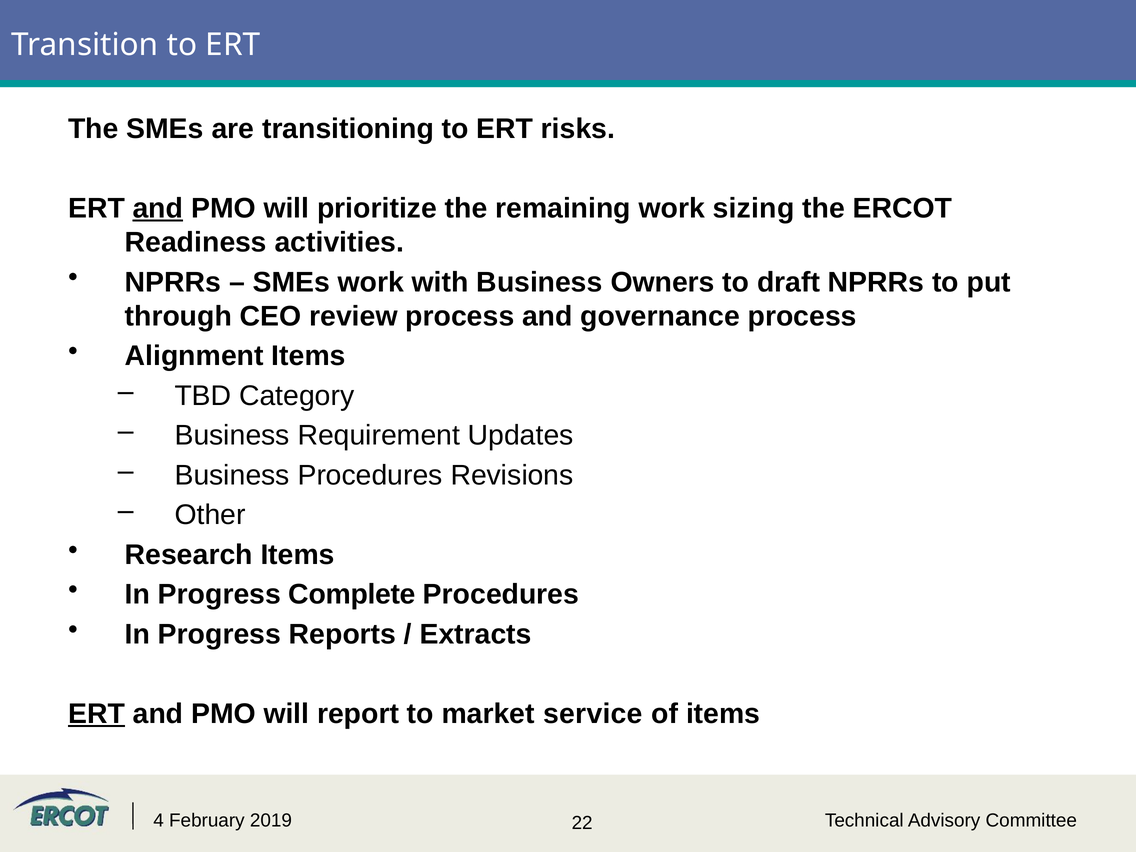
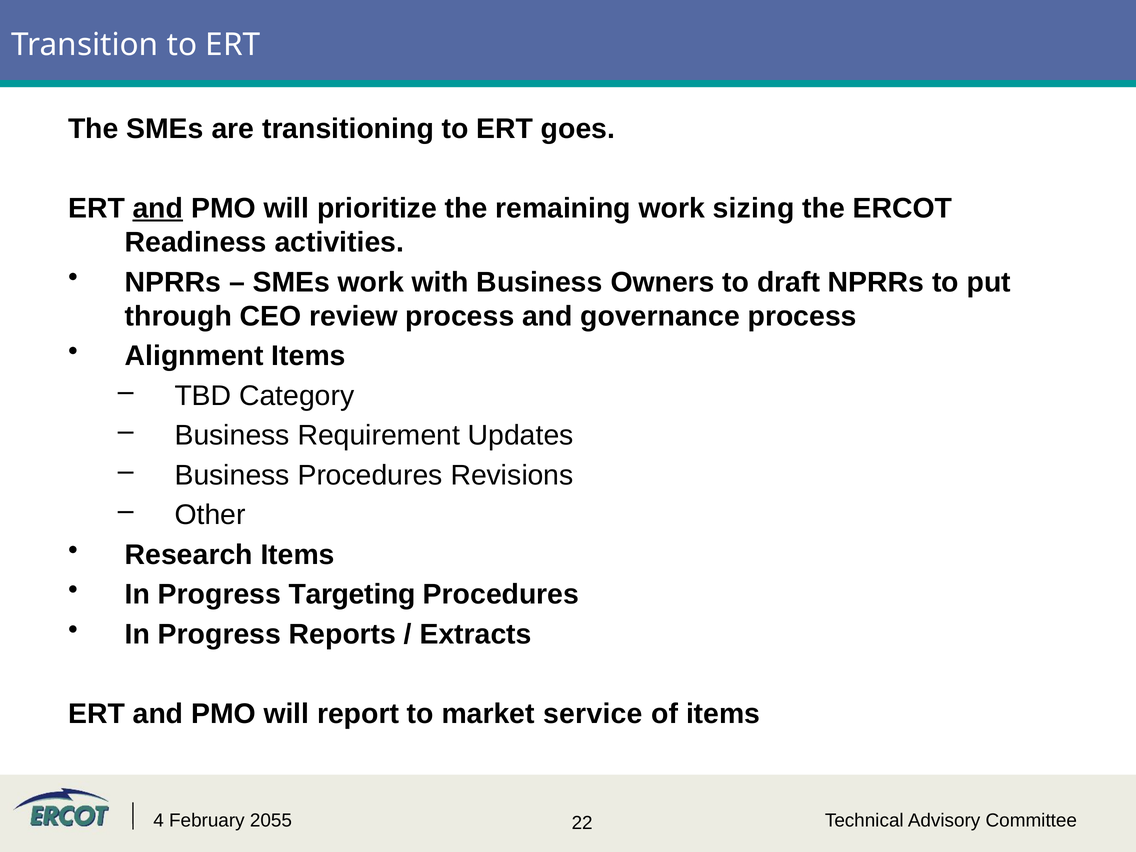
risks: risks -> goes (578, 129)
Complete: Complete -> Targeting (352, 595)
ERT underline: present -> none (97, 714)
2019: 2019 -> 2055 (271, 821)
